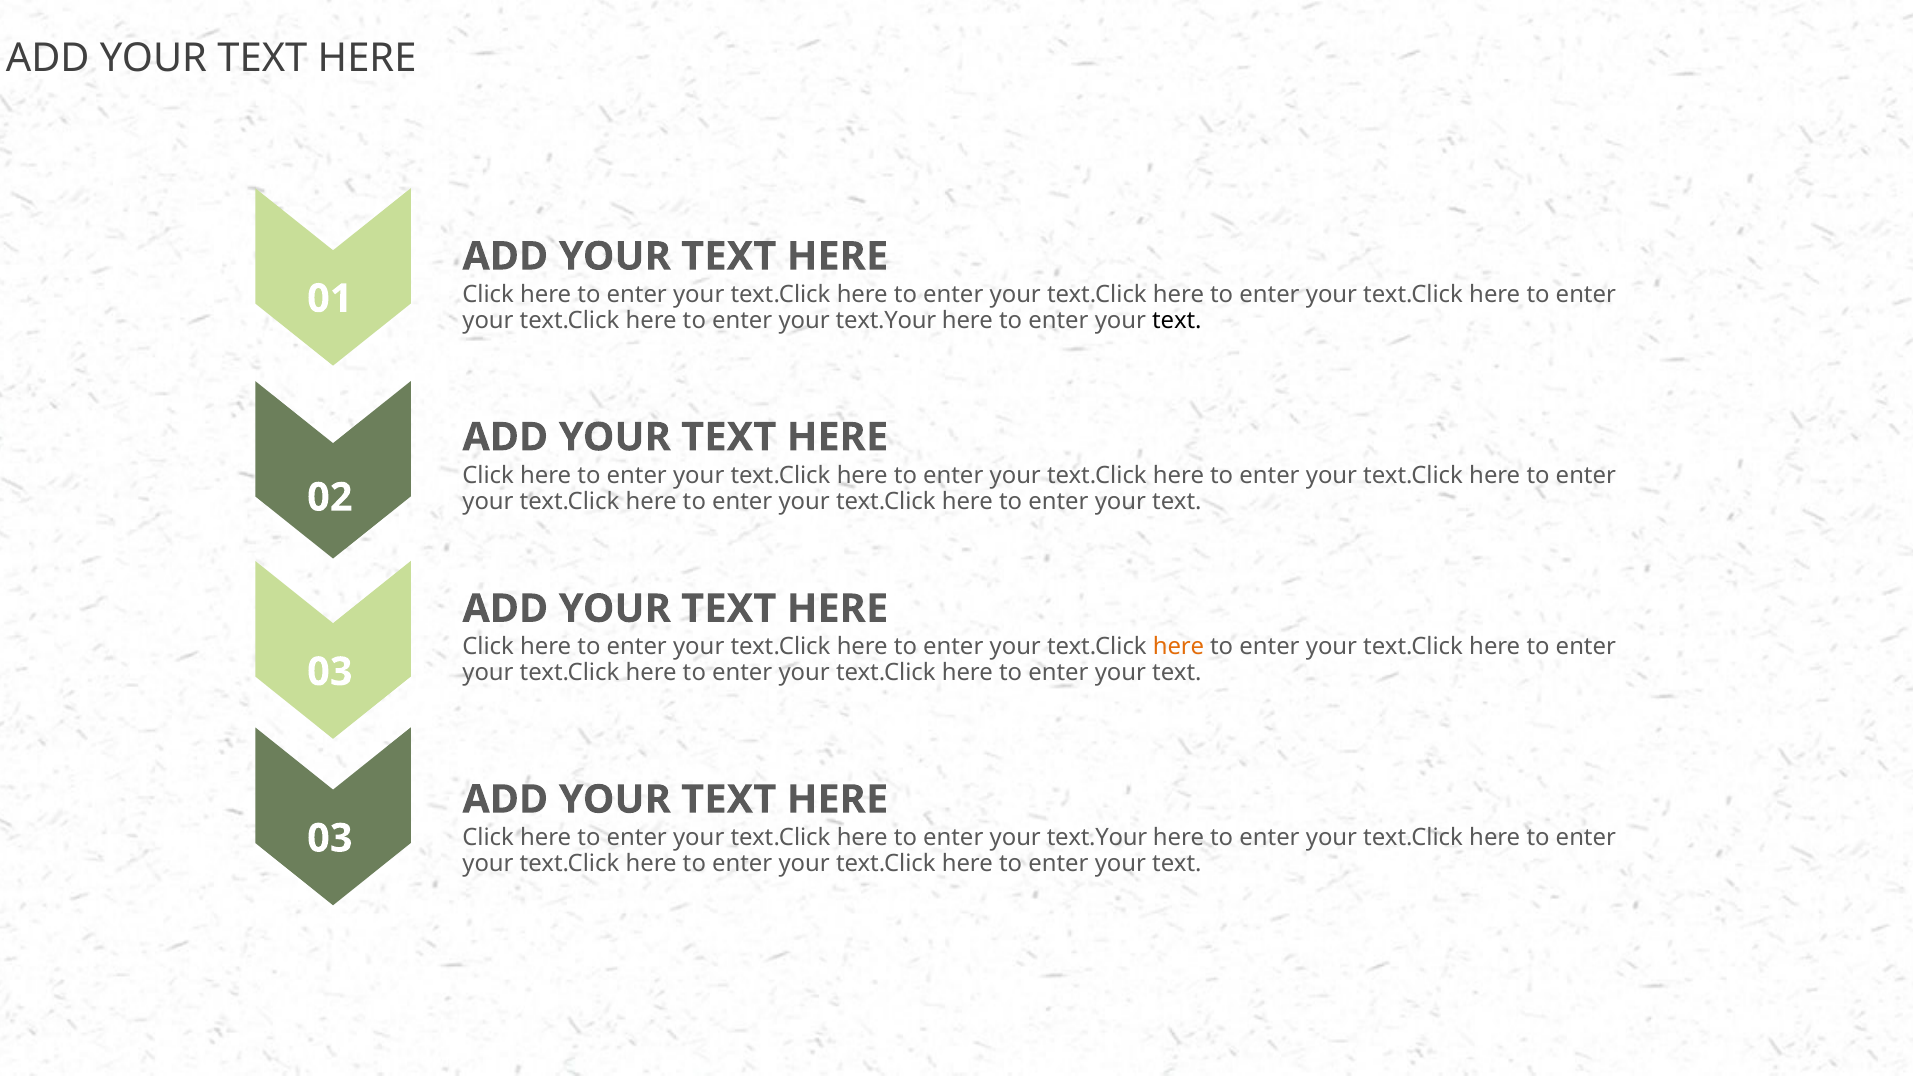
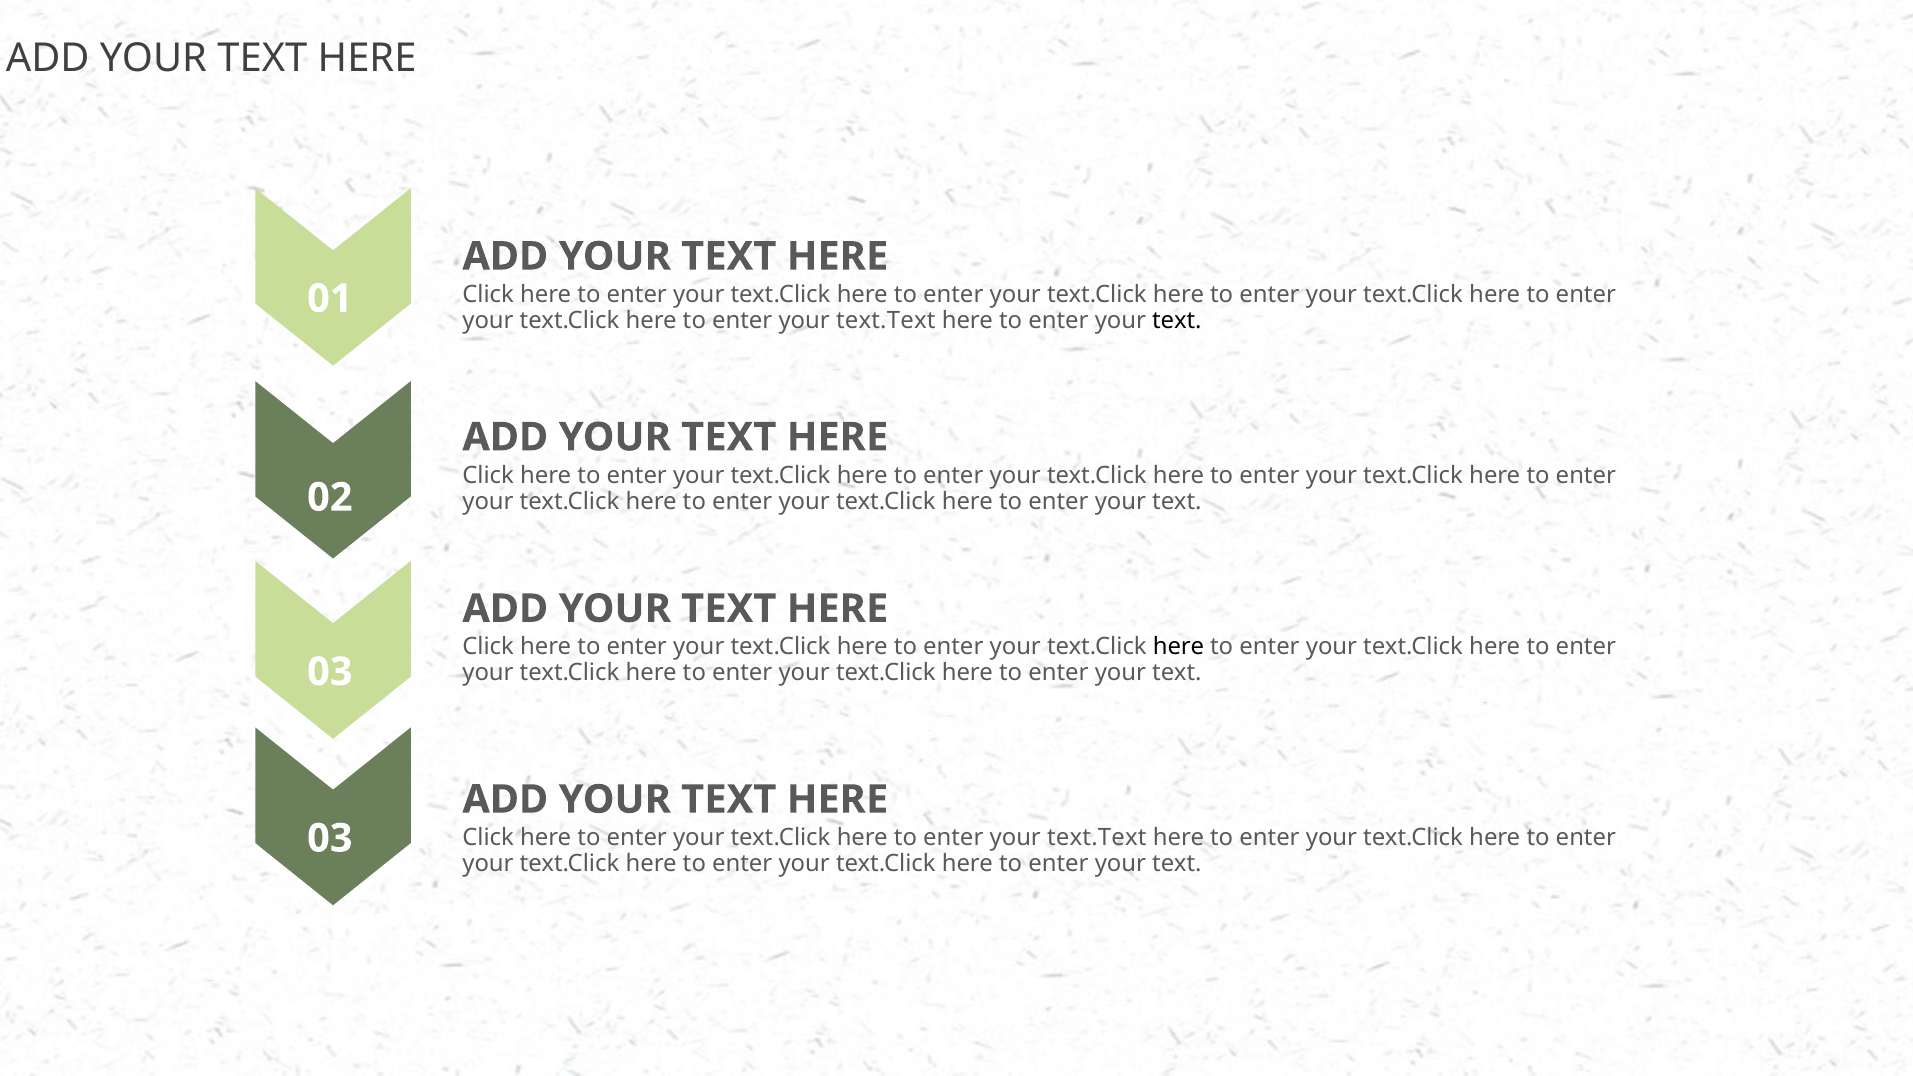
text.Your: text.Your -> text.Text (886, 321)
here colour: orange -> black (1179, 647)
text.Your: text.Your -> text.Text (1097, 838)
